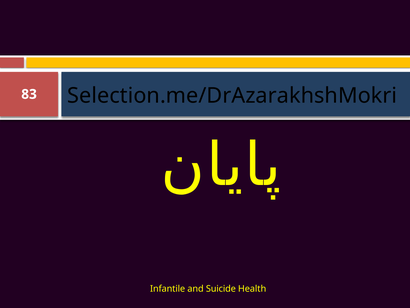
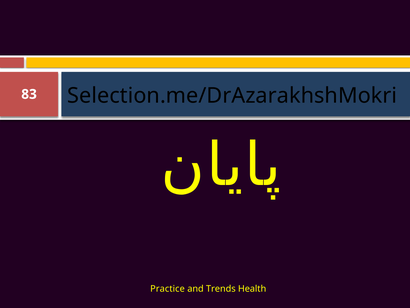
Infantile: Infantile -> Practice (167, 288)
Suicide: Suicide -> Trends (221, 288)
